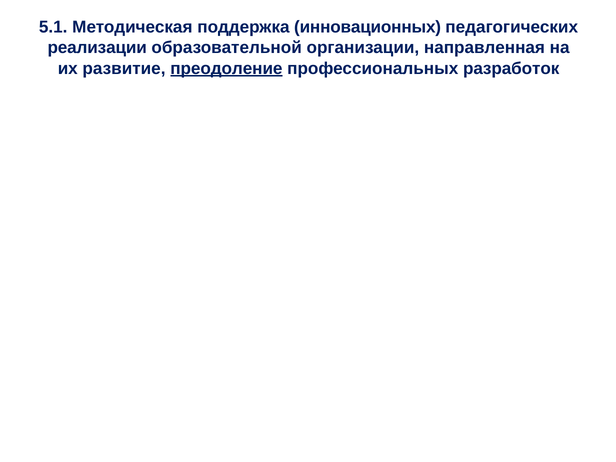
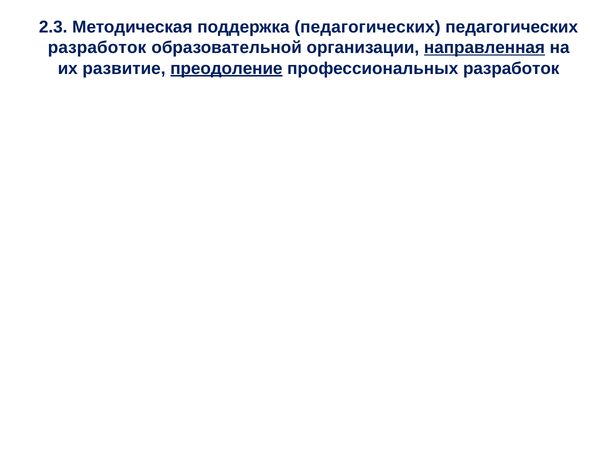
5.1: 5.1 -> 2.3 (53, 27)
поддержка инновационных: инновационных -> педагогических (367, 27)
реализации: реализации -> разработок (97, 48)
направленная underline: none -> present (484, 48)
